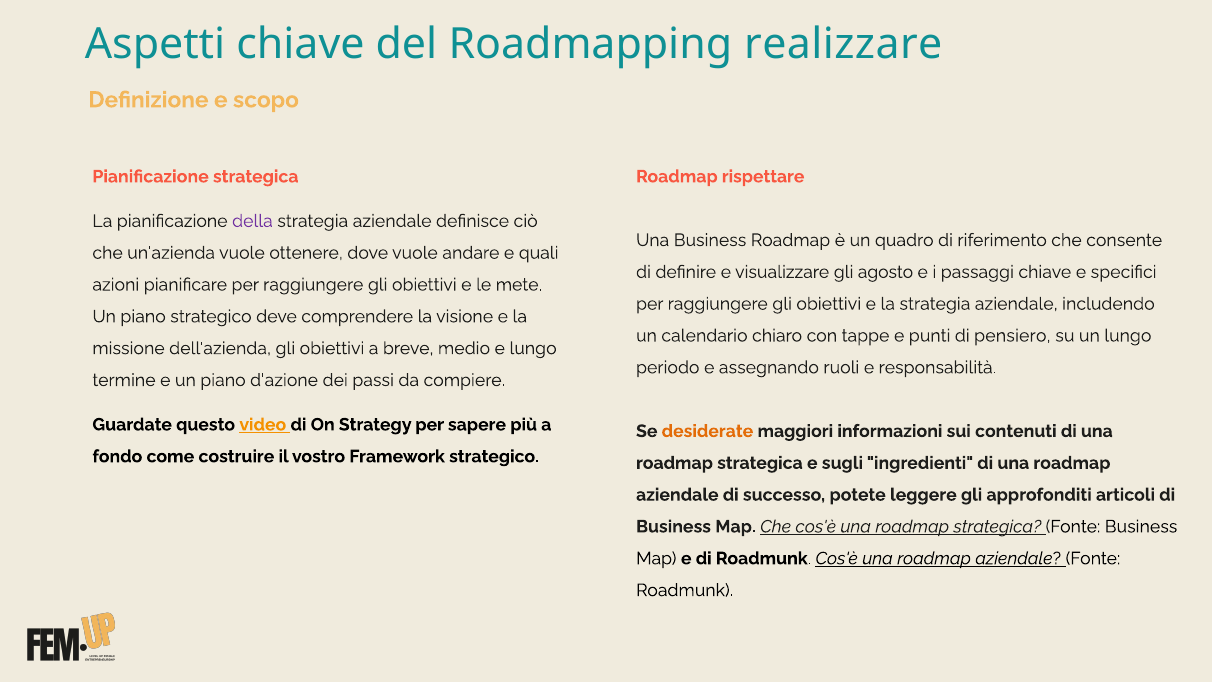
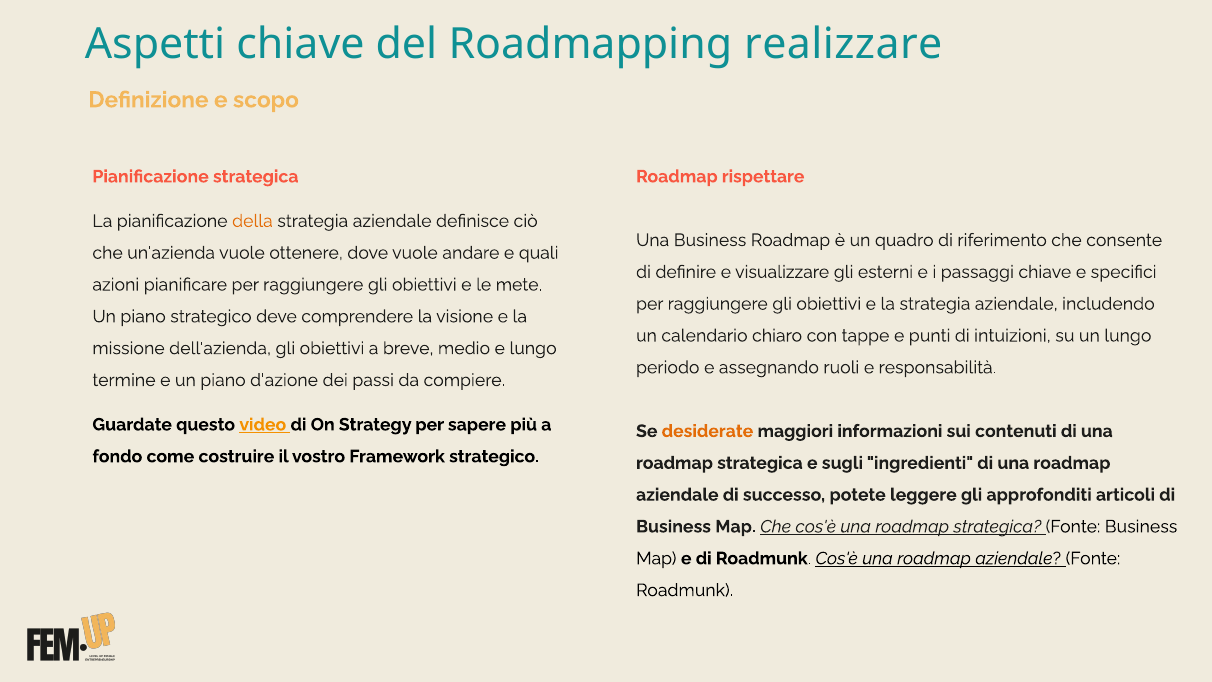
della colour: purple -> orange (252, 221)
agosto: agosto -> esterni (885, 272)
pensiero: pensiero -> intuizioni (1012, 336)
